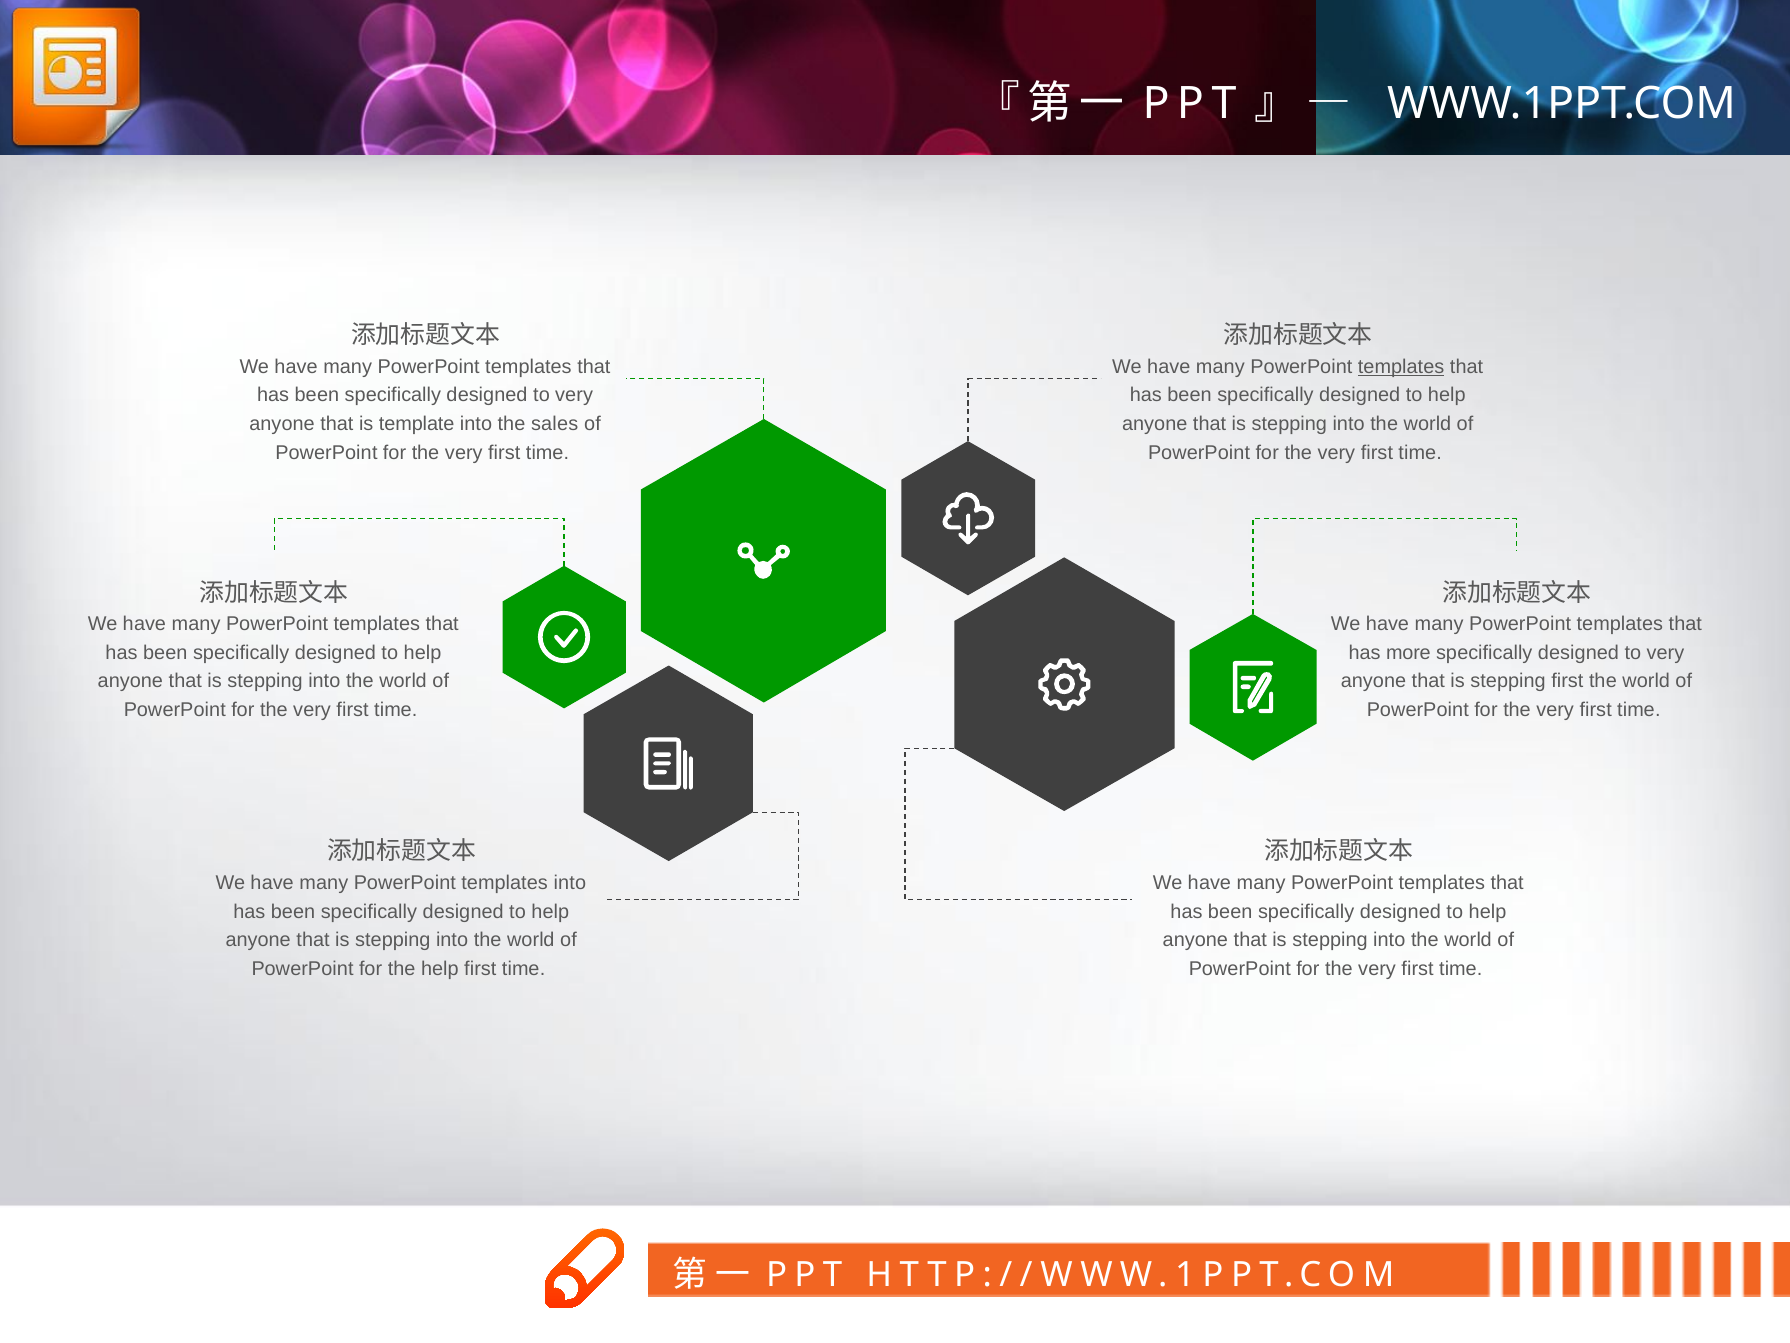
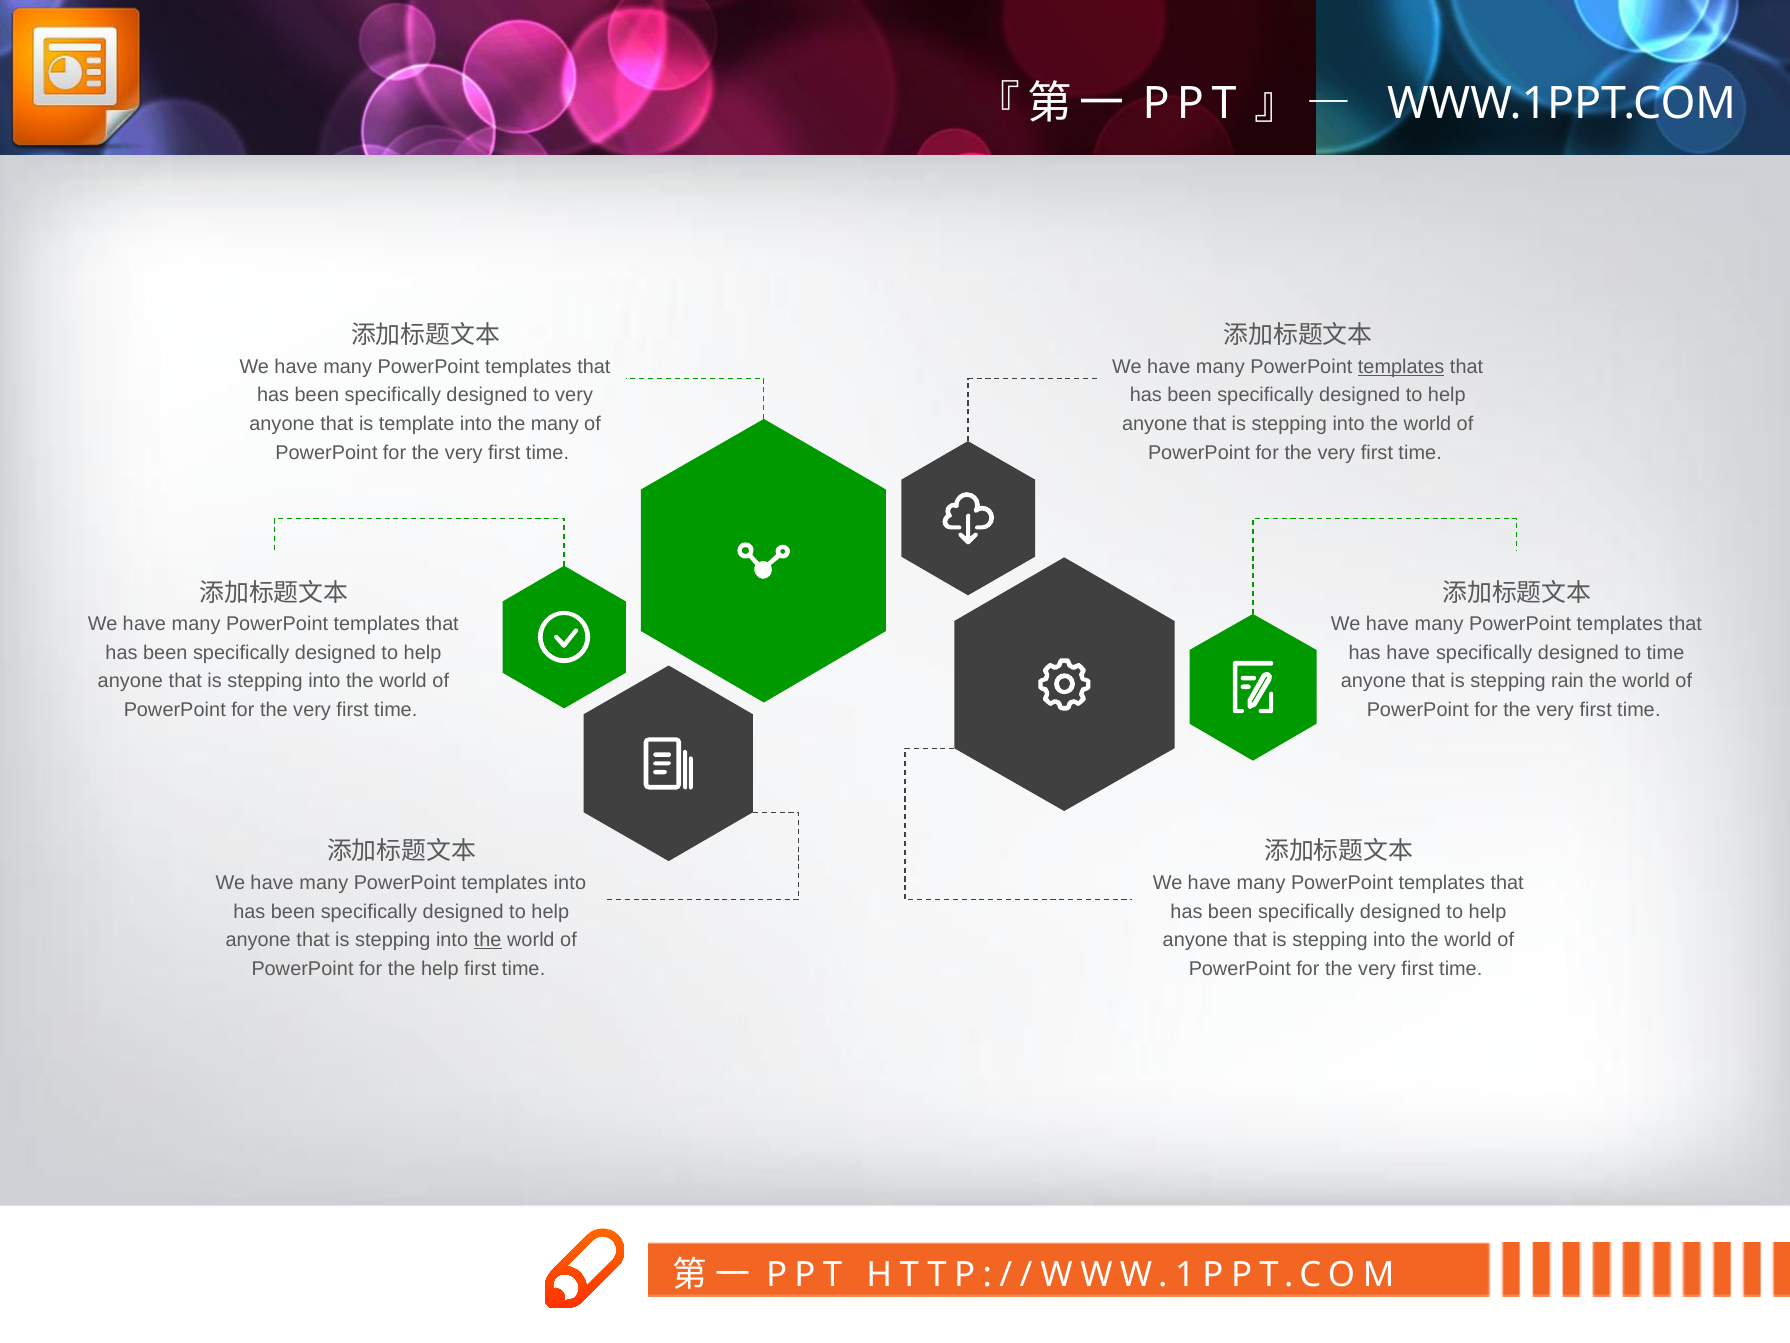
the sales: sales -> many (555, 424)
has more: more -> have (1408, 653)
very: very -> time (1665, 653)
stepping first: first -> rain (1568, 681)
the underline: none -> present (488, 940)
